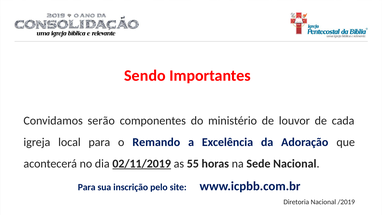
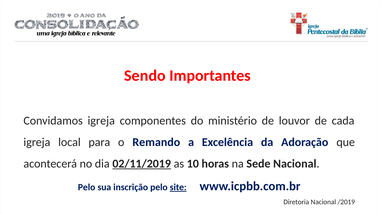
Convidamos serão: serão -> igreja (101, 121)
55: 55 -> 10 (193, 164)
Para: Para -> Pelo (87, 187)
site underline: none -> present (178, 187)
